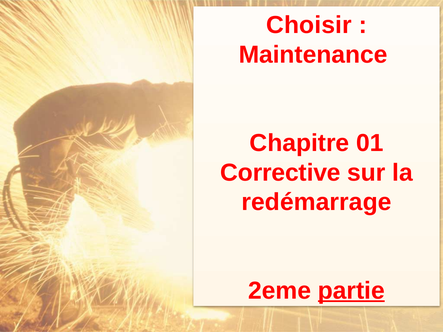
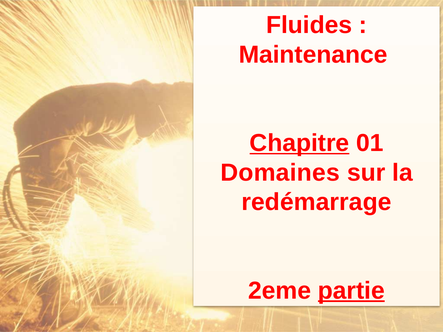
Choisir: Choisir -> Fluides (309, 25)
Chapitre underline: none -> present (299, 143)
Corrective: Corrective -> Domaines (280, 173)
